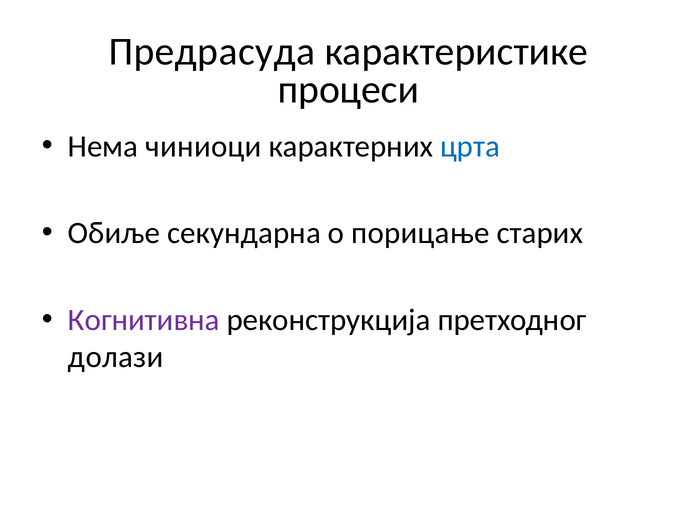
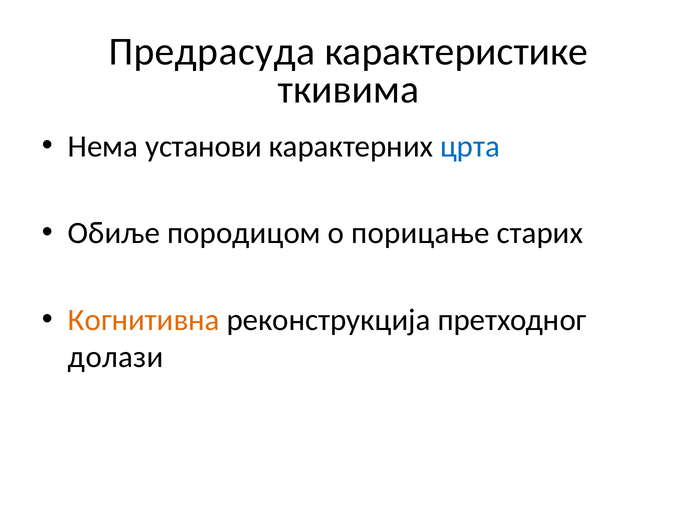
процеси: процеси -> ткивима (348, 89)
чиниоци: чиниоци -> установи (204, 146)
секундарна: секундарна -> породицом (244, 233)
Когнитивна colour: purple -> orange (144, 320)
